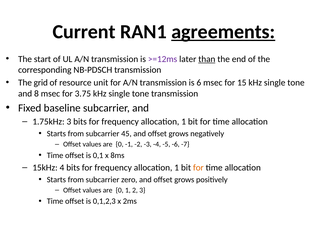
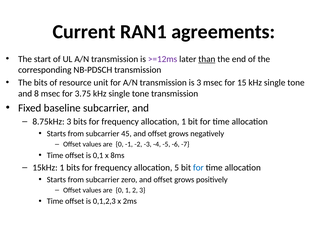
agreements underline: present -> none (223, 32)
The grid: grid -> bits (41, 83)
is 6: 6 -> 3 (199, 83)
1.75kHz: 1.75kHz -> 8.75kHz (49, 122)
15kHz 4: 4 -> 1 (62, 168)
1: 1 -> 5 (177, 168)
for colour: orange -> blue (198, 168)
